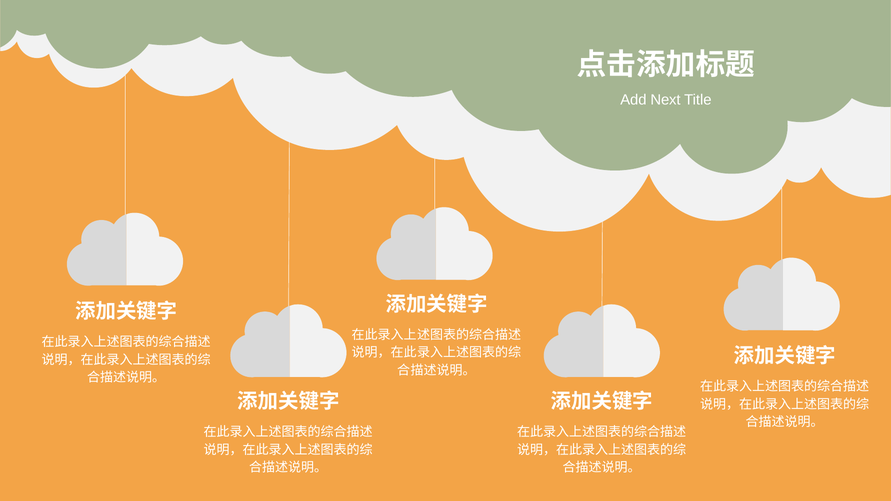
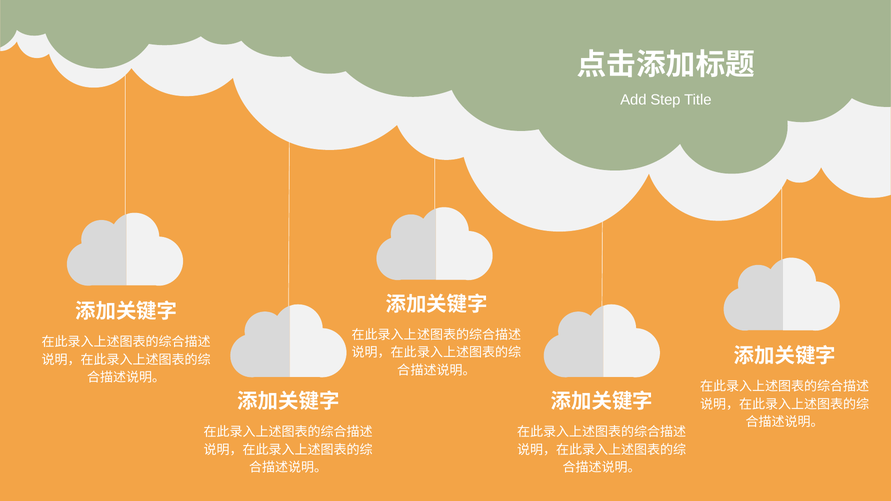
Next: Next -> Step (665, 100)
